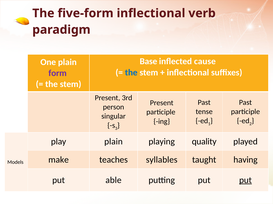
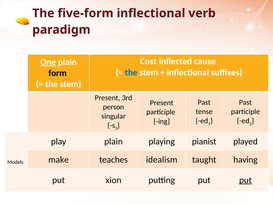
Base: Base -> Cost (148, 62)
One underline: none -> present (48, 62)
form colour: purple -> black (58, 73)
quality: quality -> pianist (204, 142)
syllables: syllables -> idealism (162, 160)
able: able -> xion (113, 181)
